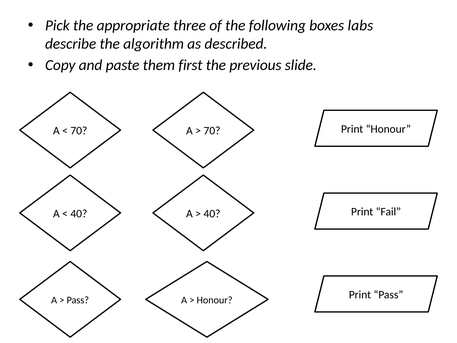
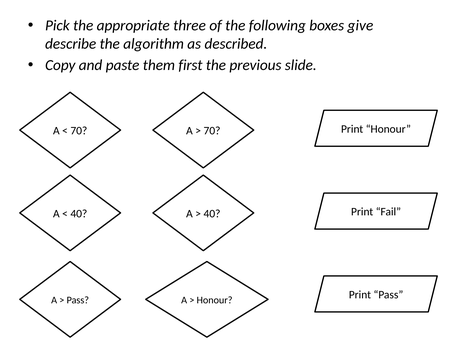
labs: labs -> give (360, 26)
